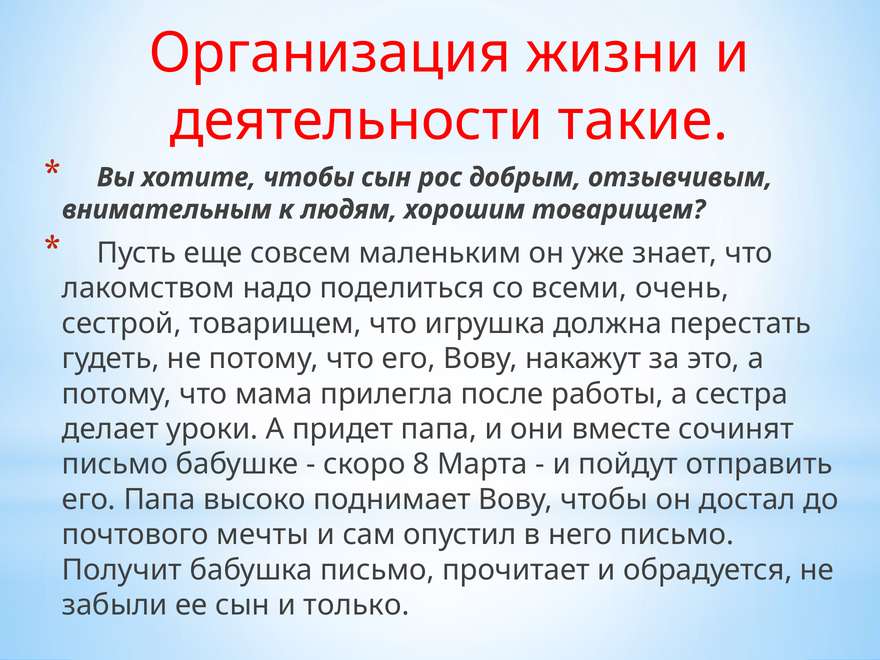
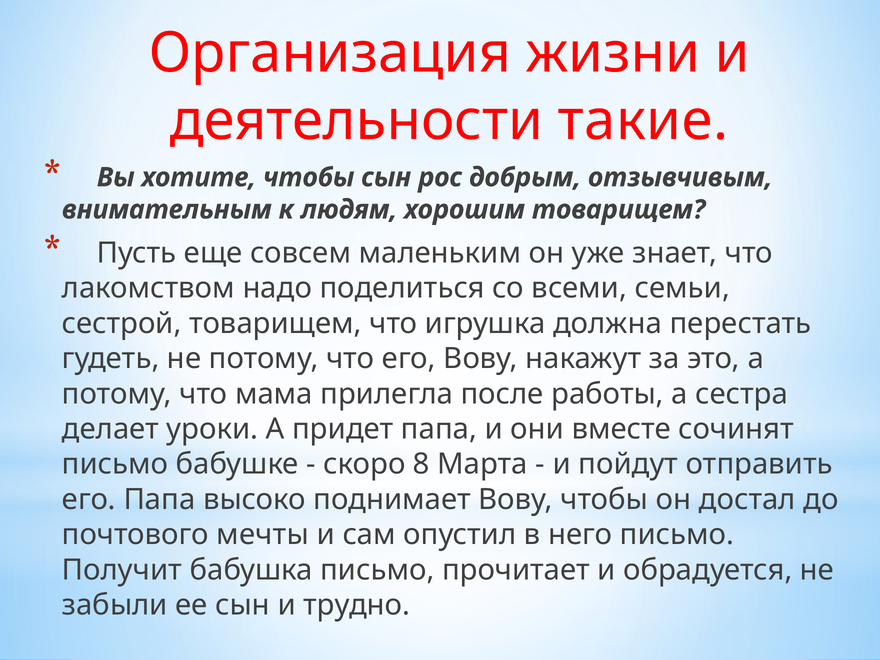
очень: очень -> семьи (682, 288)
только: только -> трудно (357, 605)
